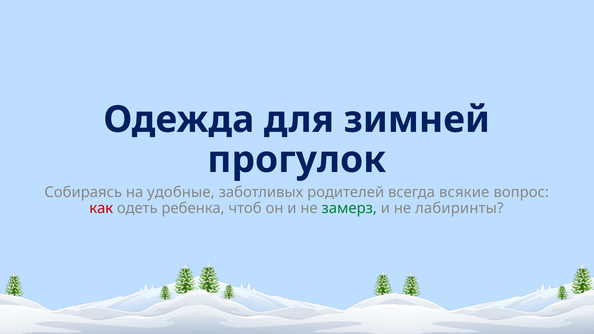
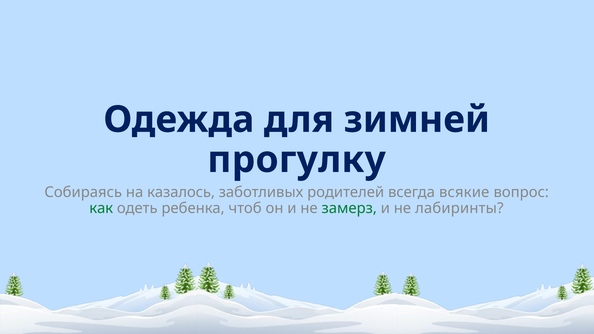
прогулок: прогулок -> прогулку (297, 160)
удобные: удобные -> казалось (181, 192)
как colour: red -> green (101, 208)
